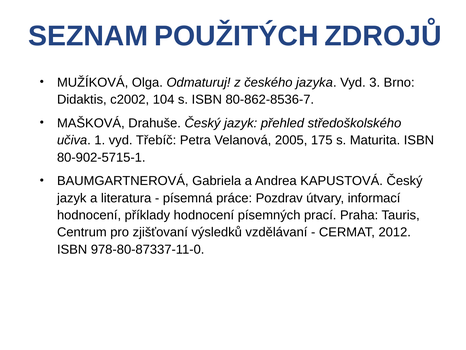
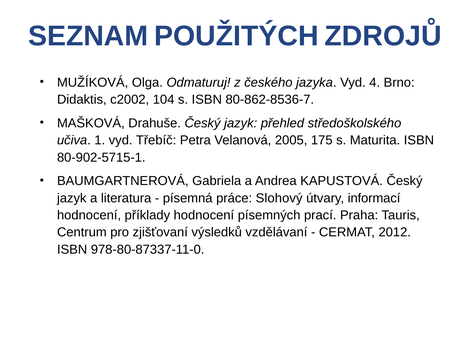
3: 3 -> 4 (375, 82)
Pozdrav: Pozdrav -> Slohový (279, 198)
